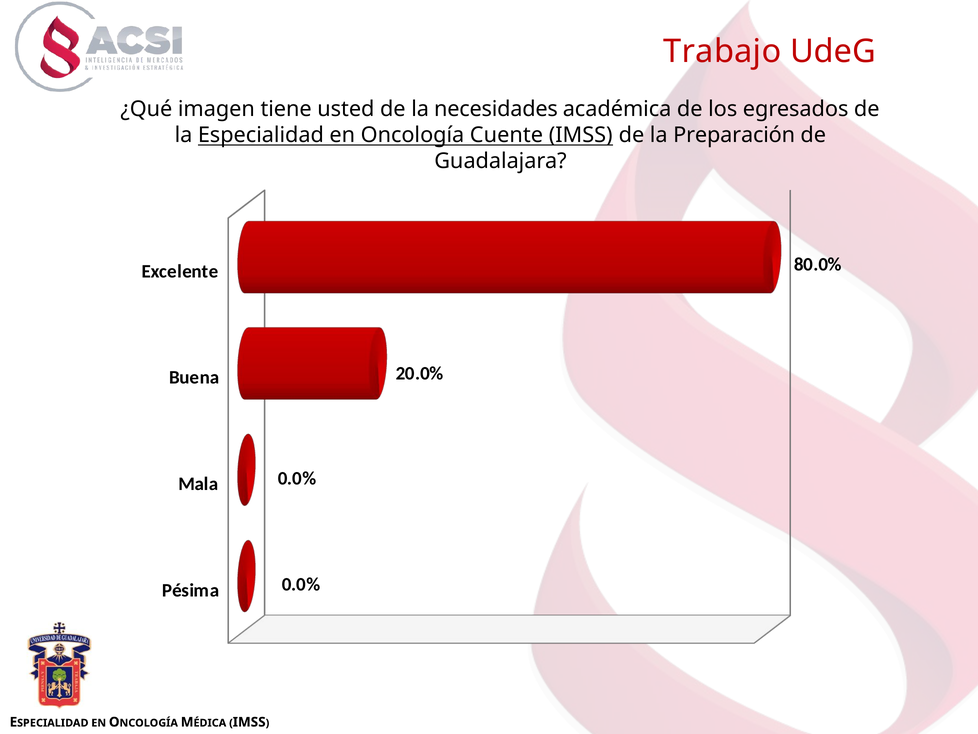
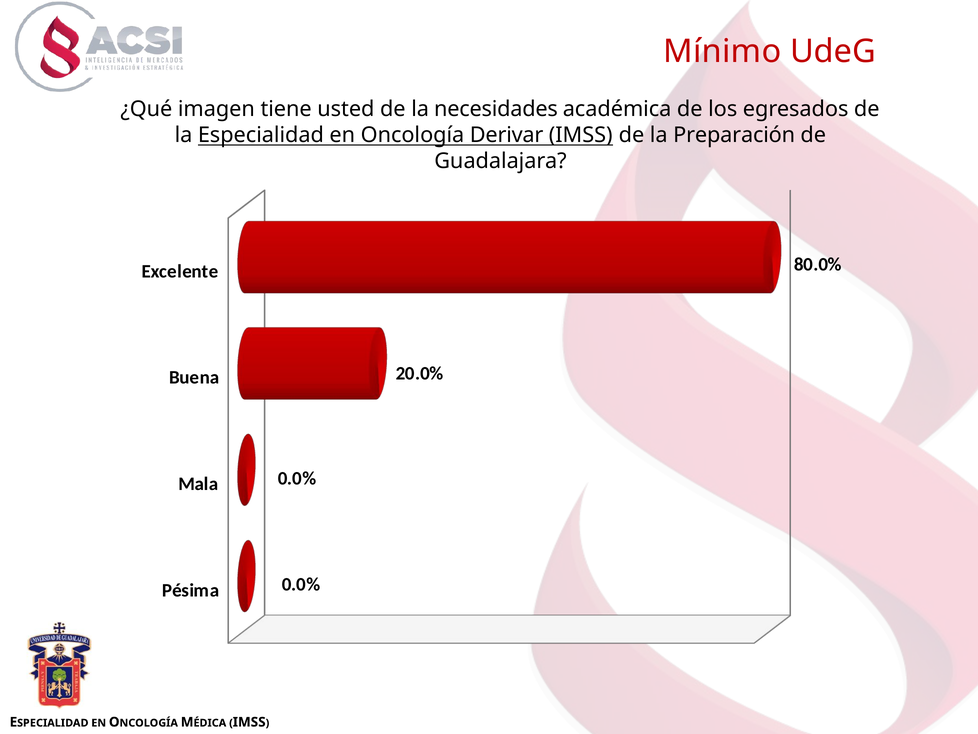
Trabajo: Trabajo -> Mínimo (722, 51)
Cuente: Cuente -> Derivar (507, 135)
